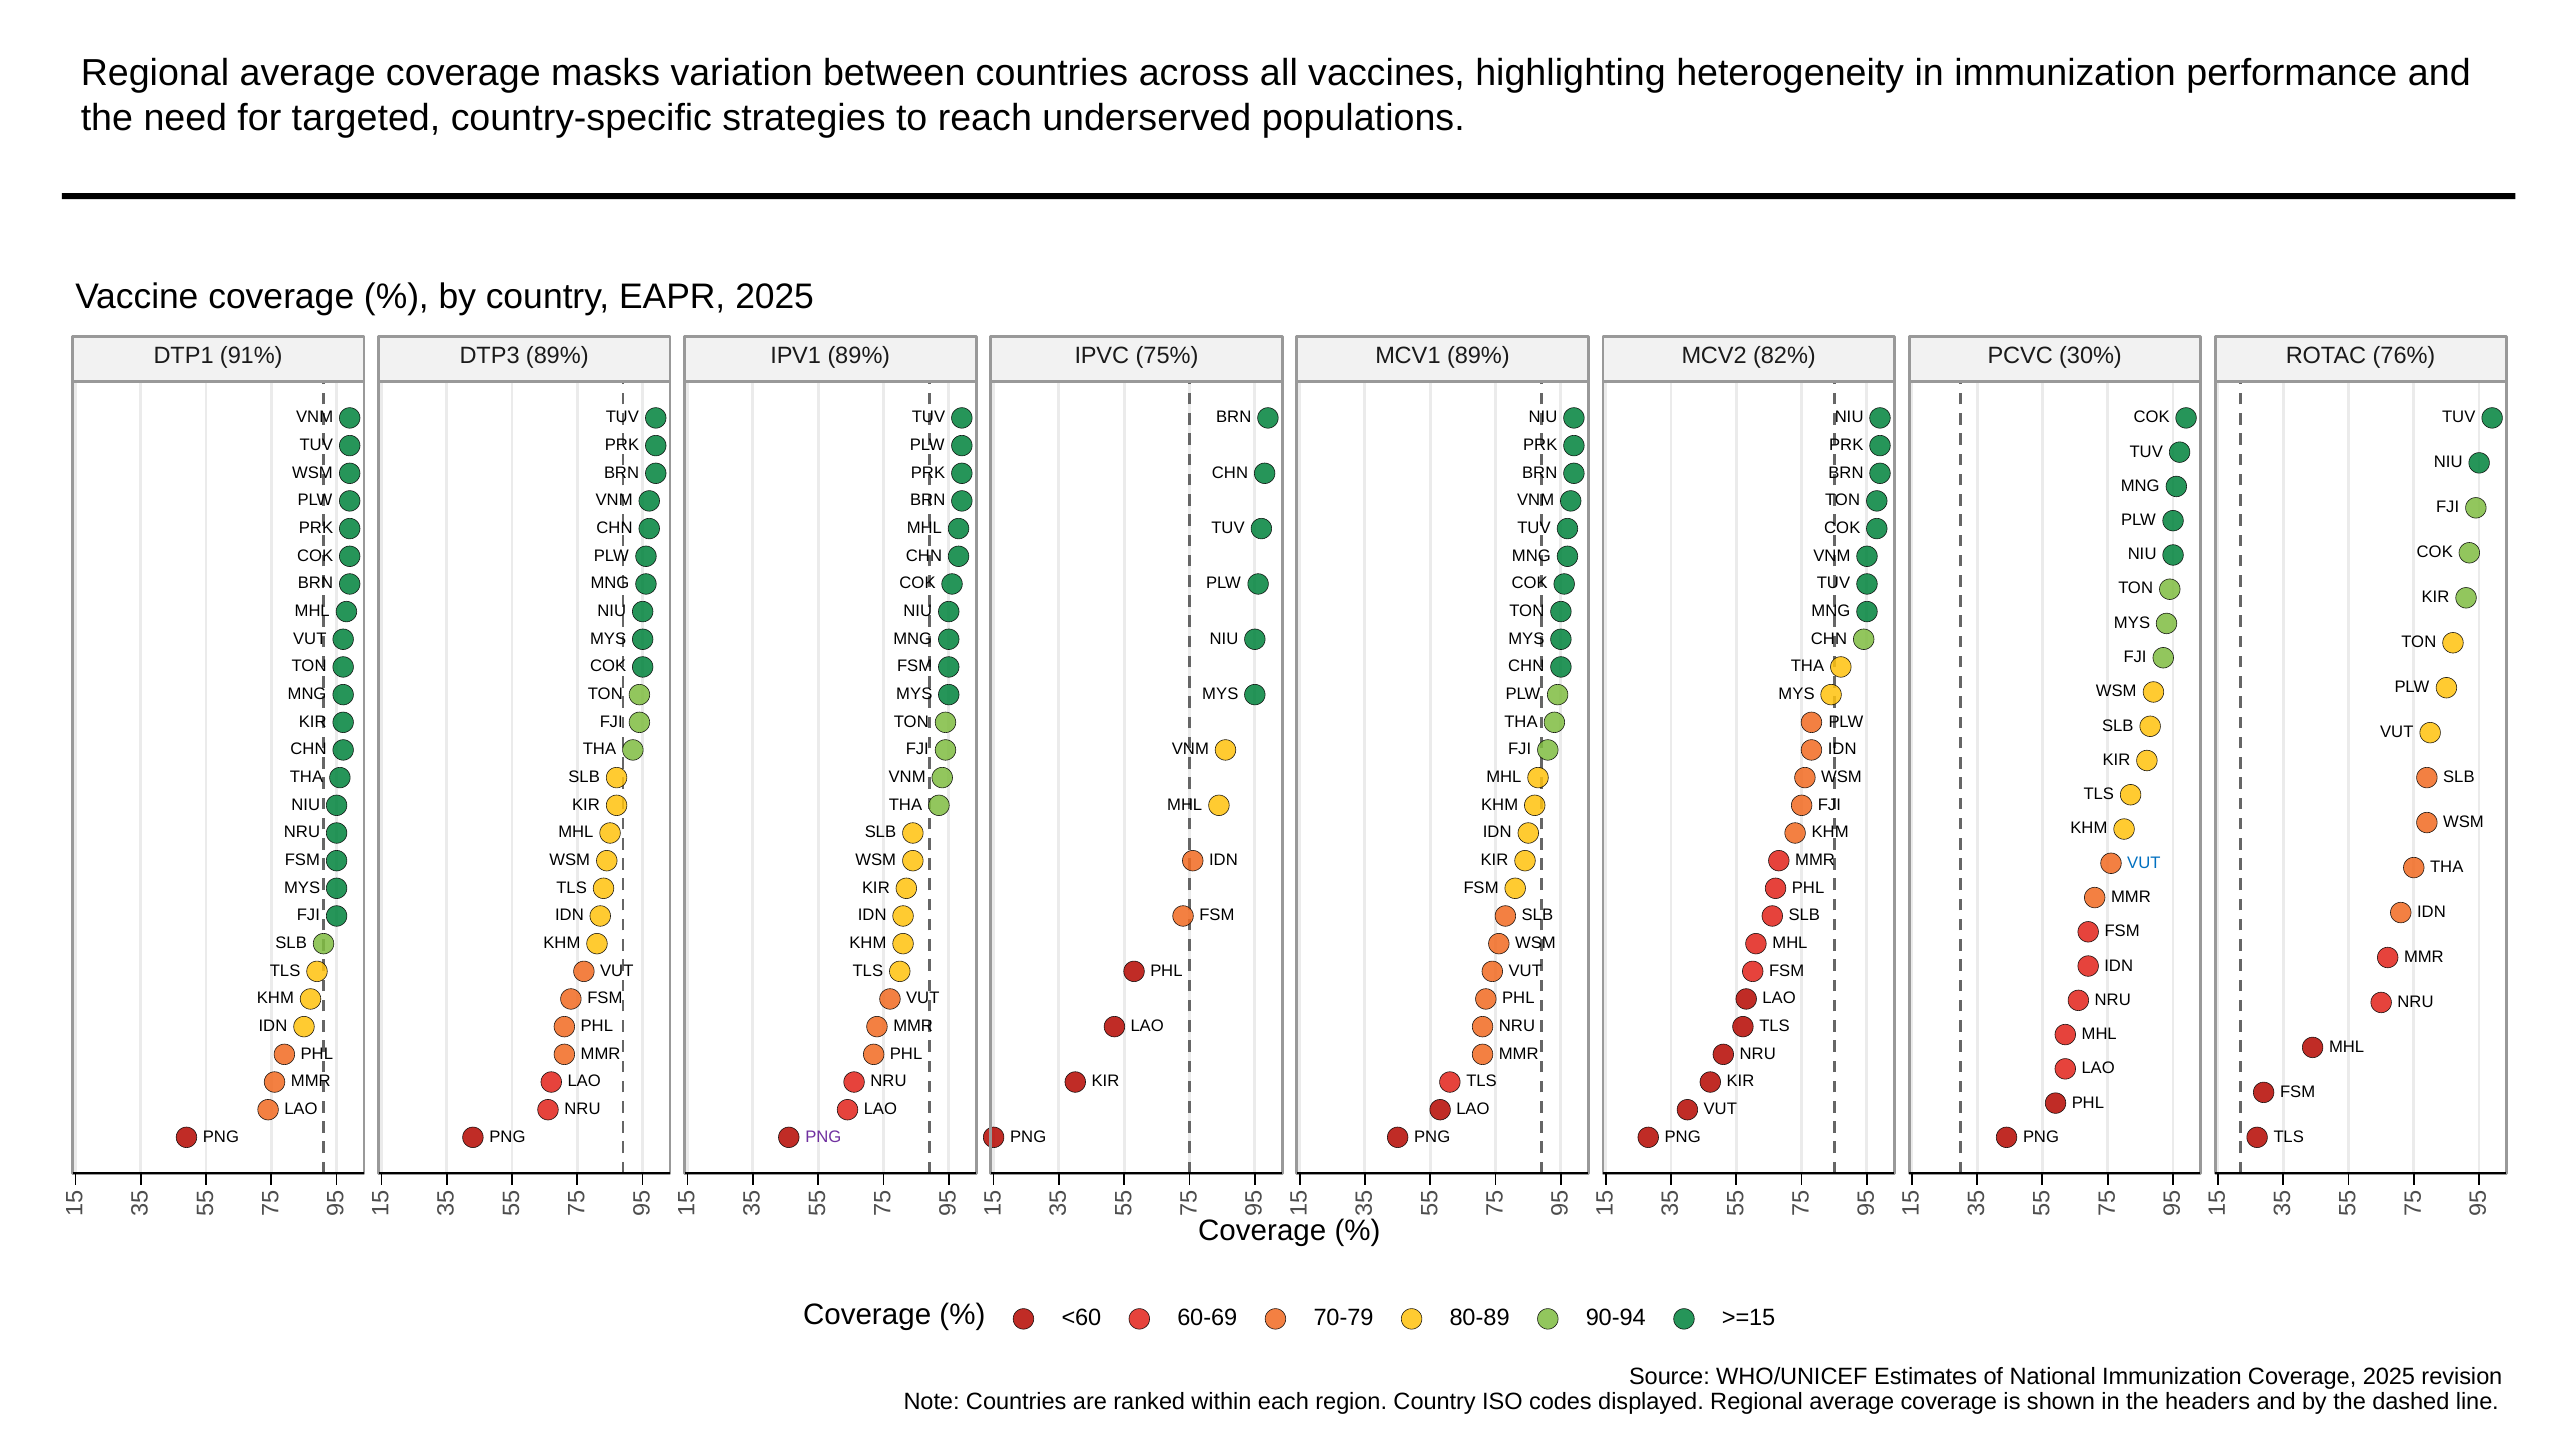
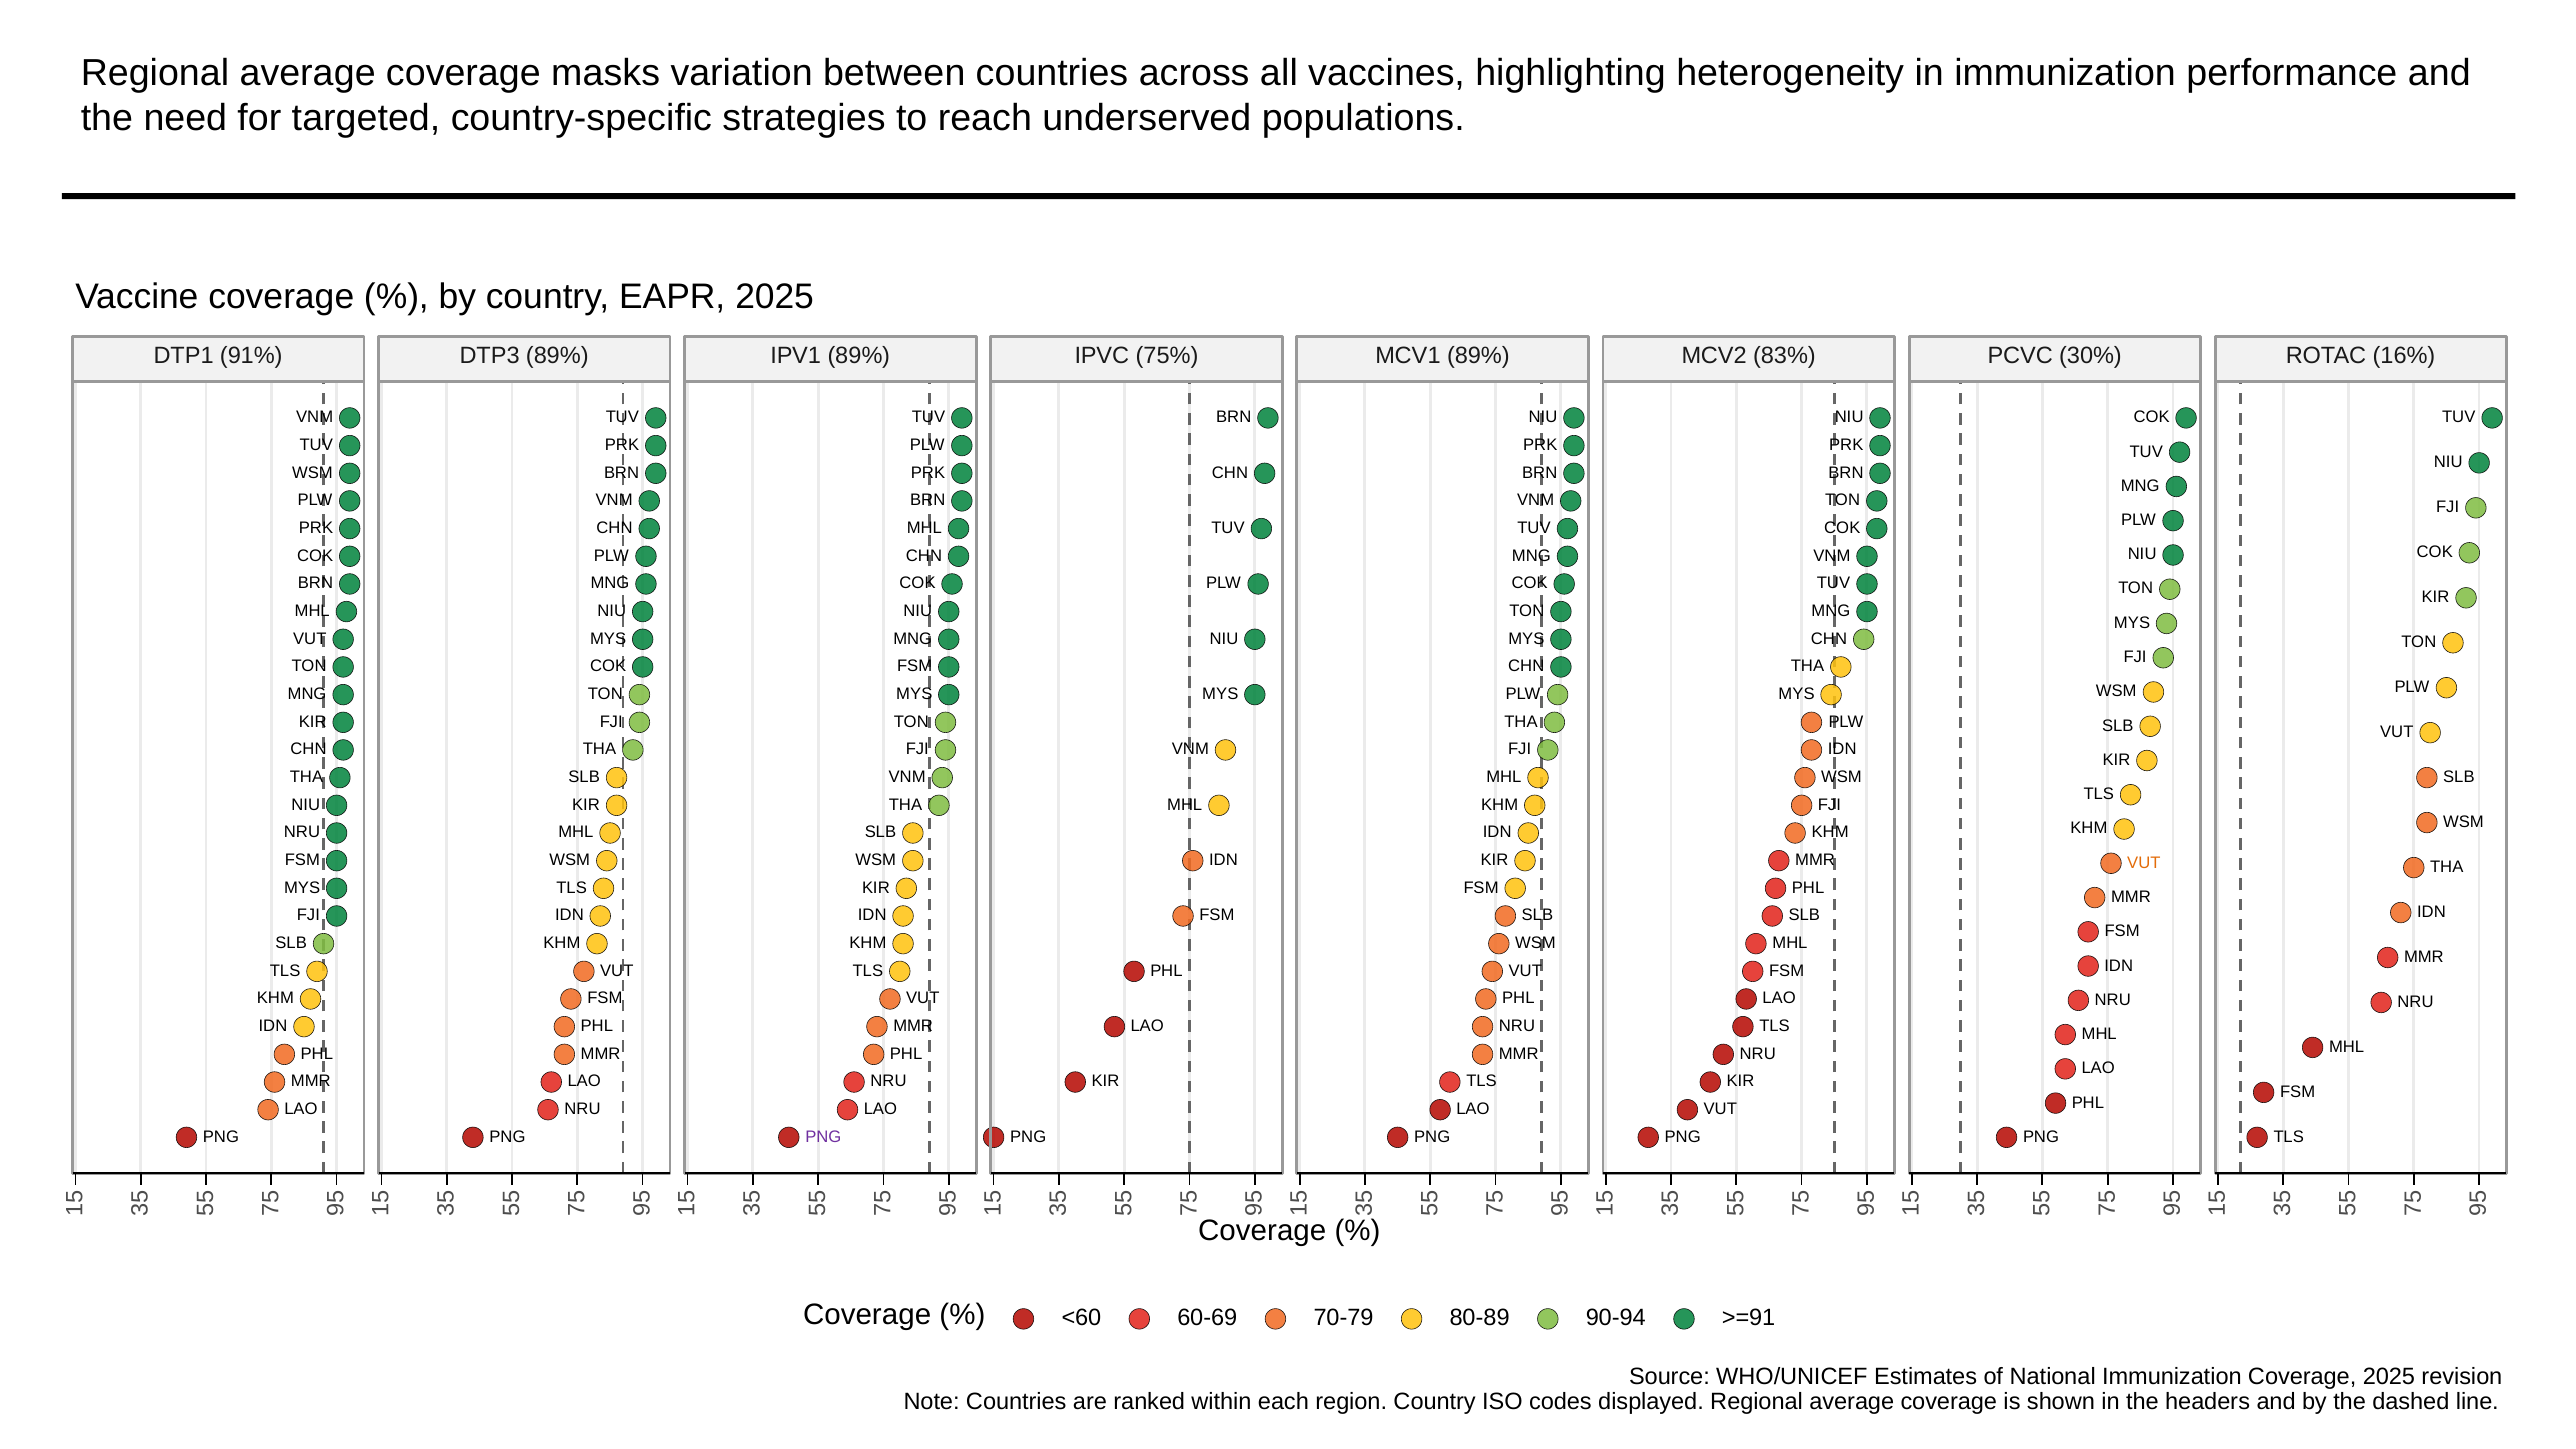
82%: 82% -> 83% (1784, 356)
76%: 76% -> 16% (2404, 356)
VUT colour: blue -> orange (2144, 863)
>=15: >=15 -> >=91 (1749, 1318)
